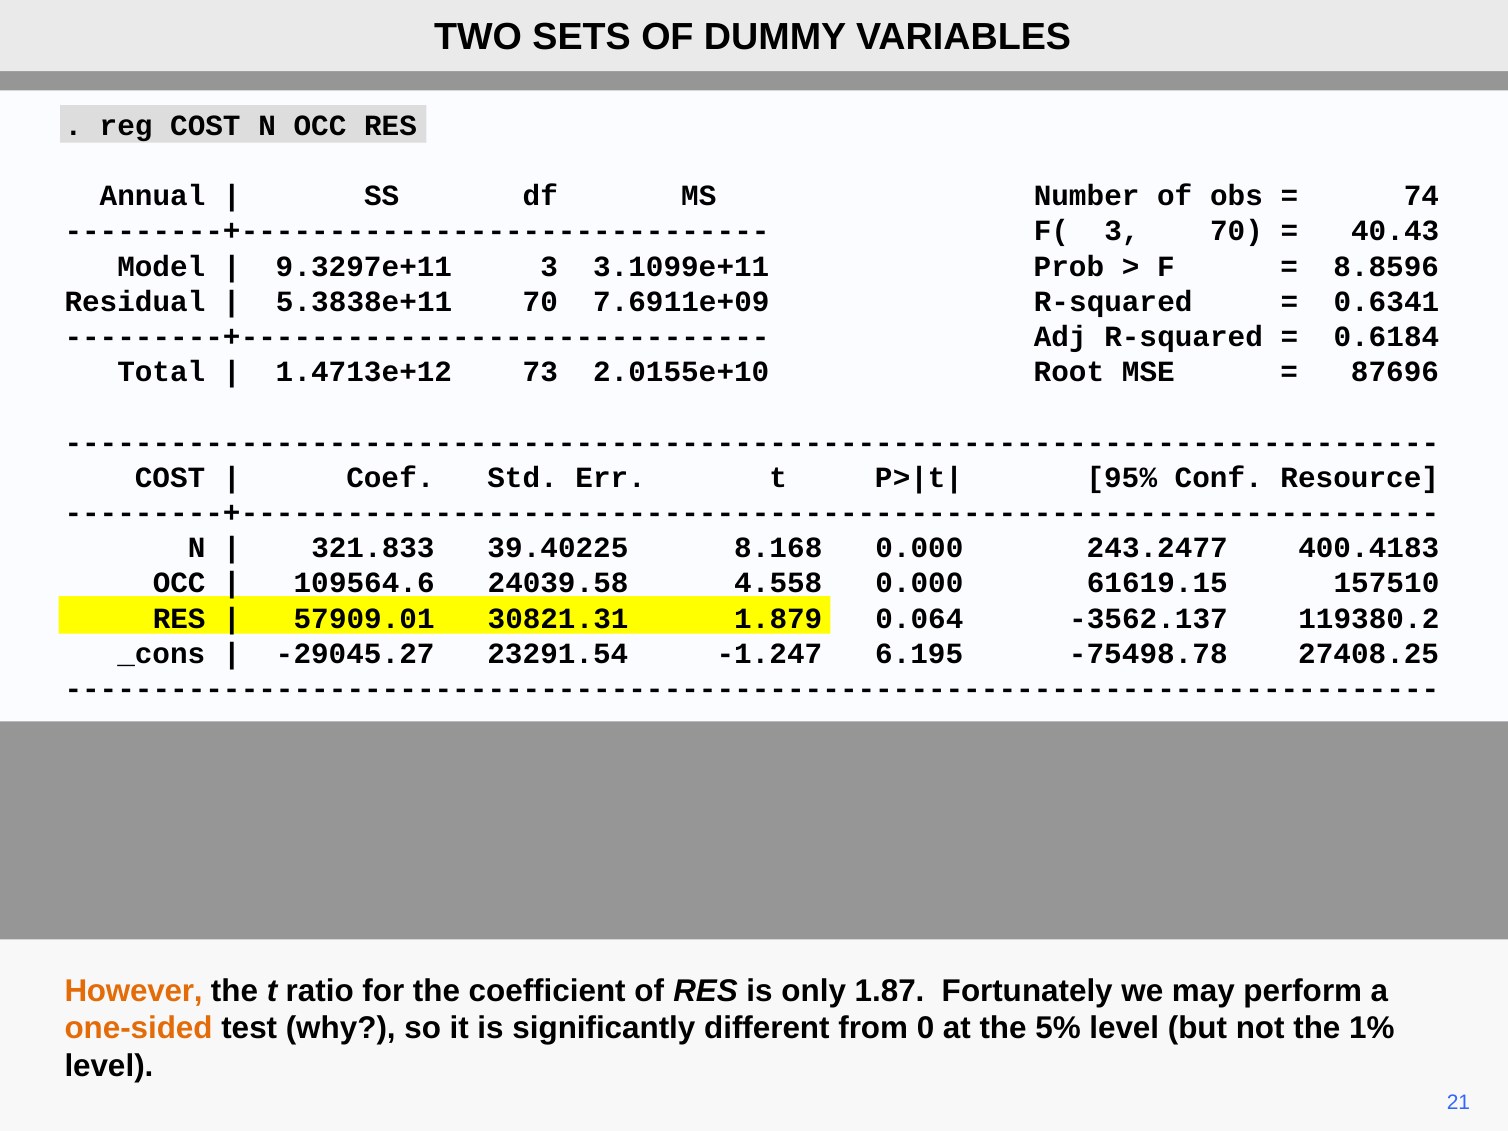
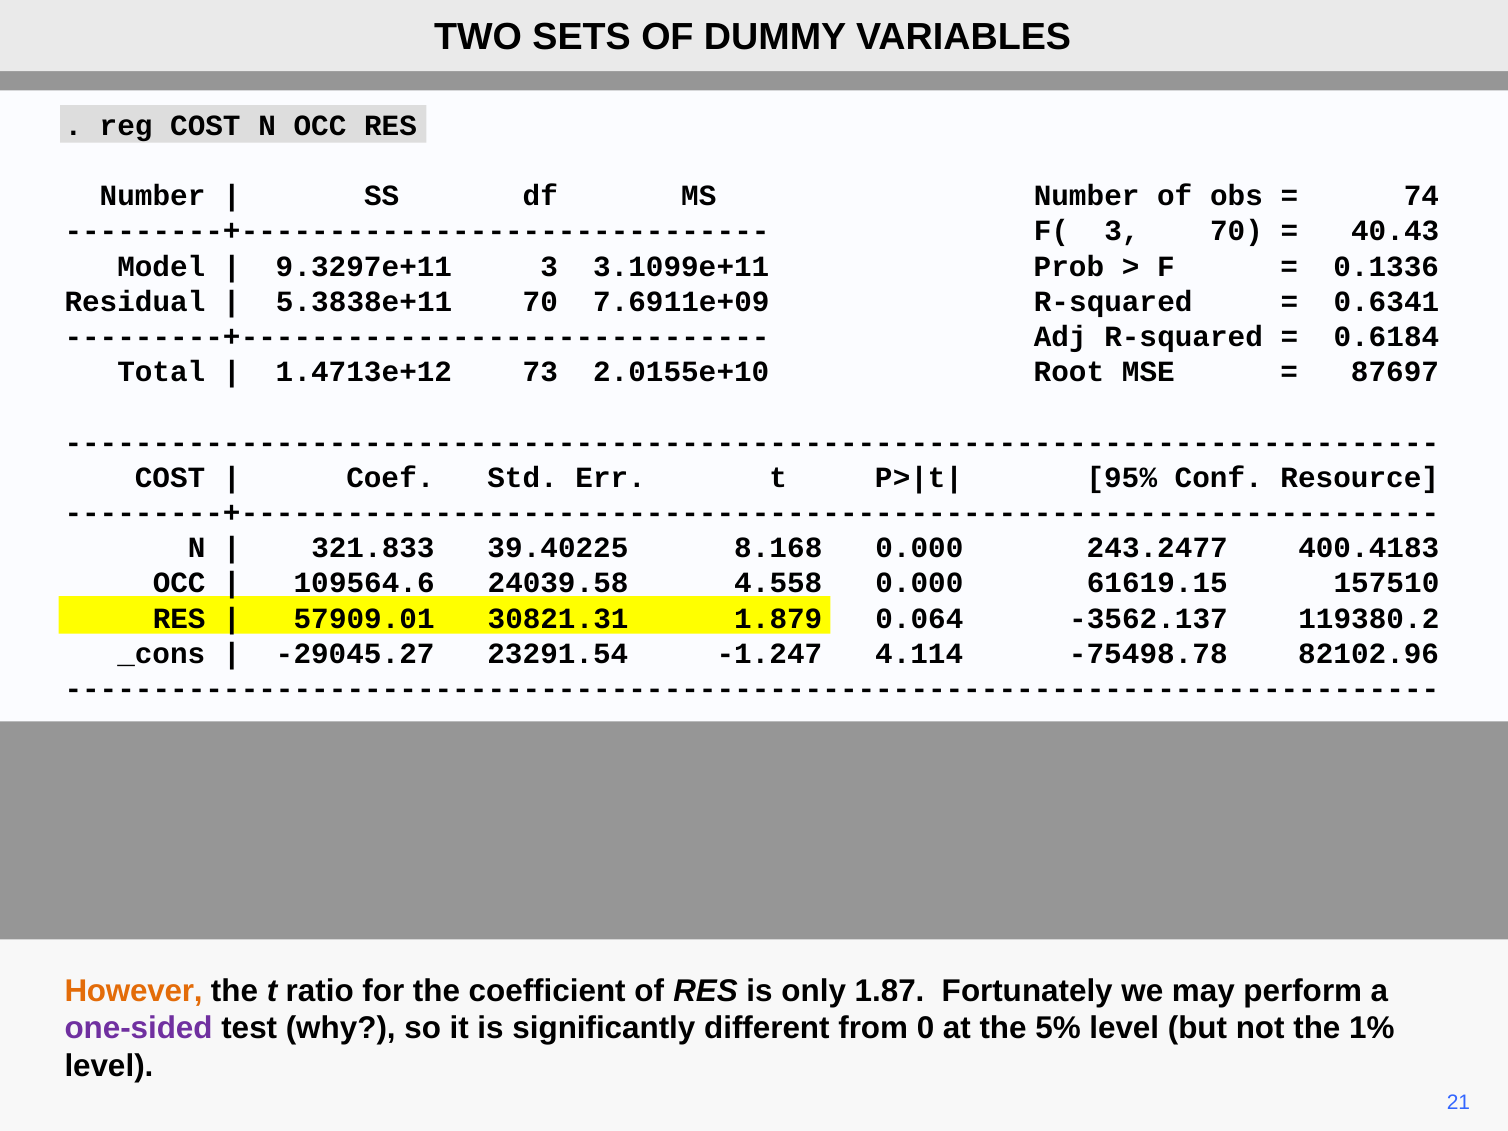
Annual: Annual -> Number (153, 196)
8.8596: 8.8596 -> 0.1336 (1386, 266)
87696: 87696 -> 87697 (1395, 372)
6.195: 6.195 -> 4.114 (919, 654)
27408.25: 27408.25 -> 82102.96 (1369, 654)
one-sided colour: orange -> purple (139, 1029)
